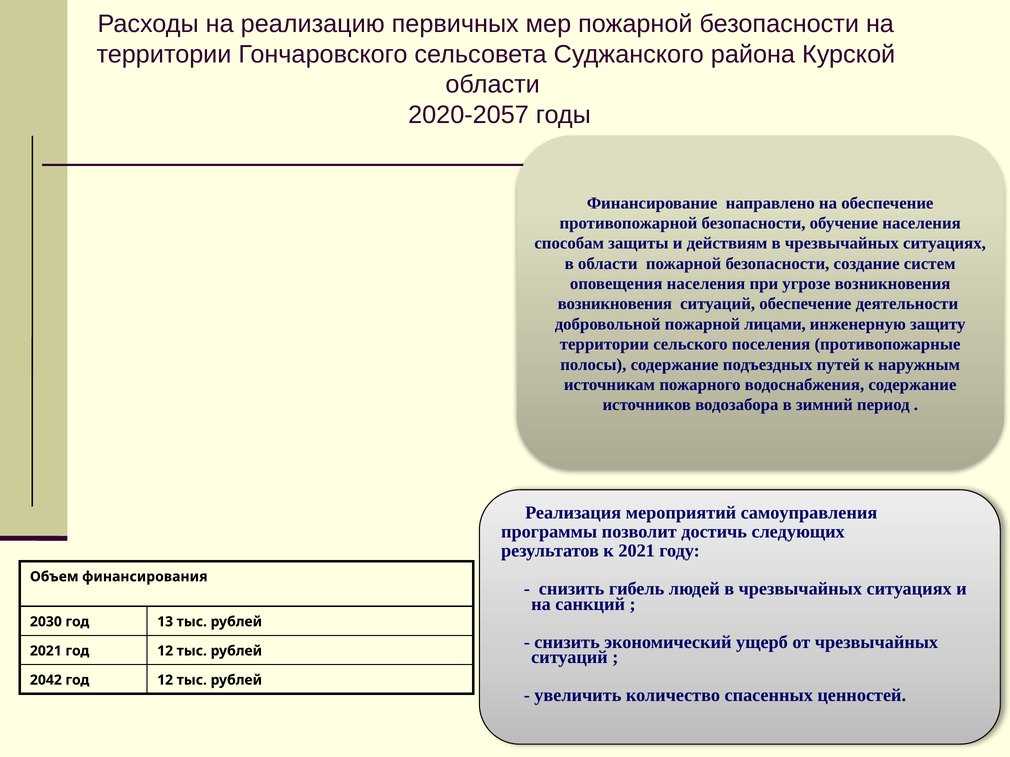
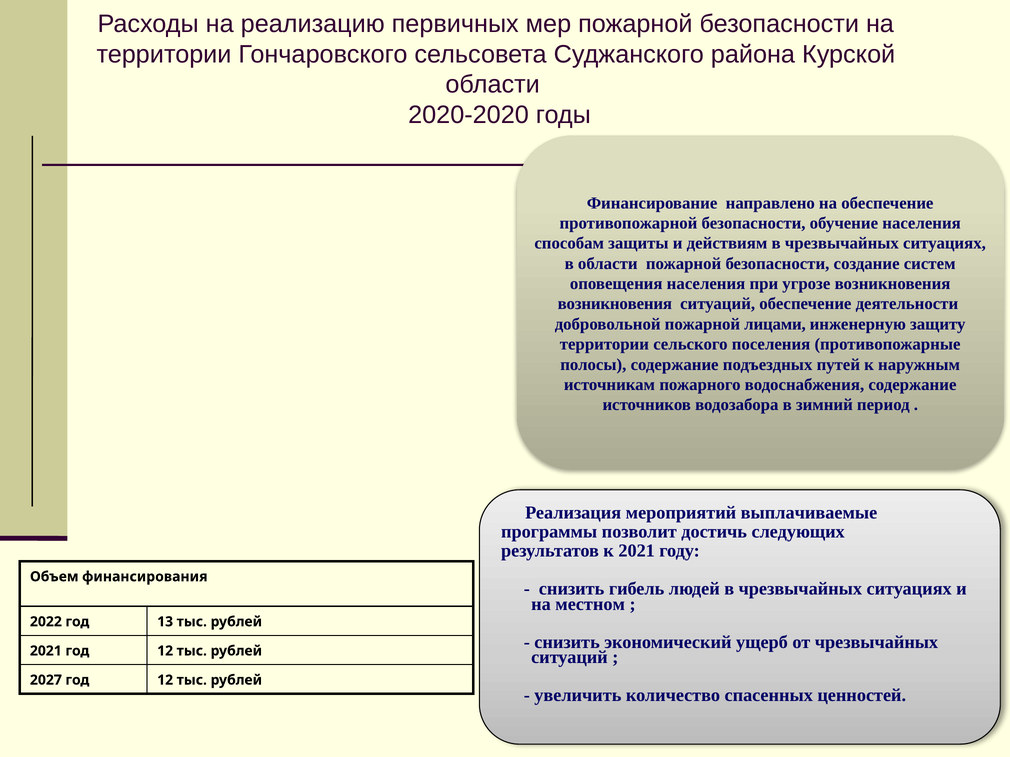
2020-2057: 2020-2057 -> 2020-2020 (469, 115)
самоуправления: самоуправления -> выплачиваемые (809, 513)
санкций: санкций -> местном (590, 604)
2030: 2030 -> 2022 (46, 622)
2042: 2042 -> 2027 (46, 680)
